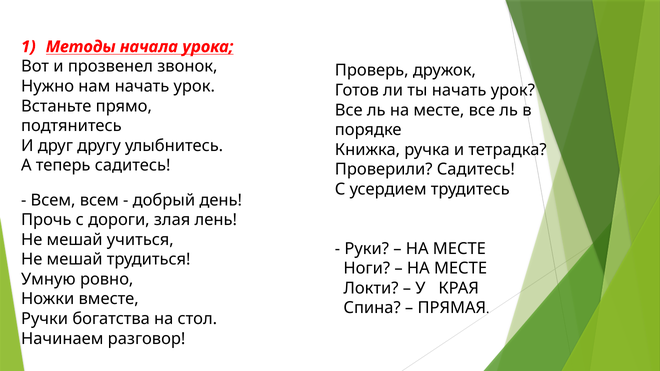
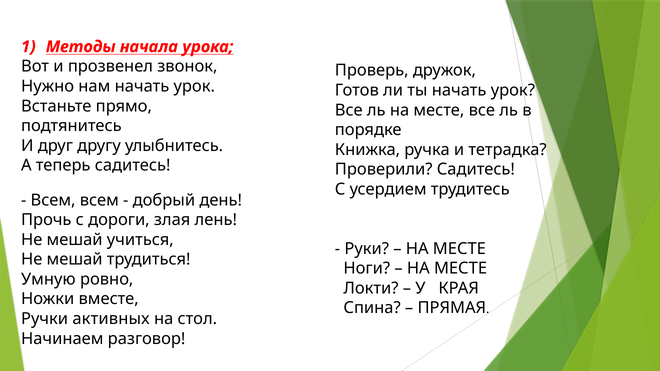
богатства: богатства -> активных (111, 319)
